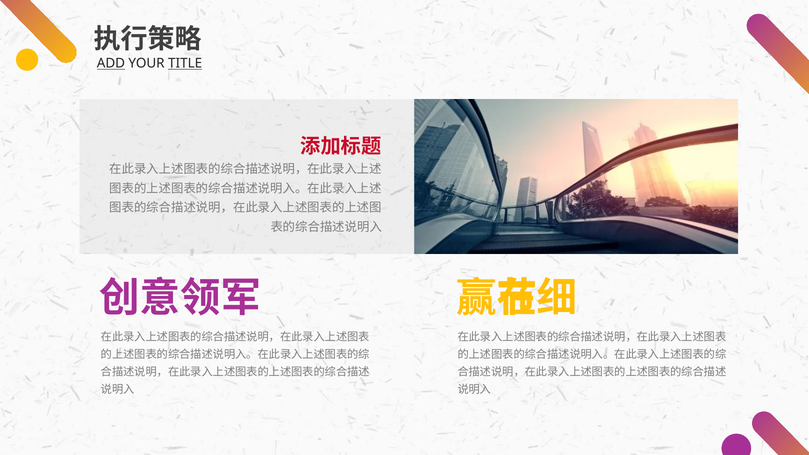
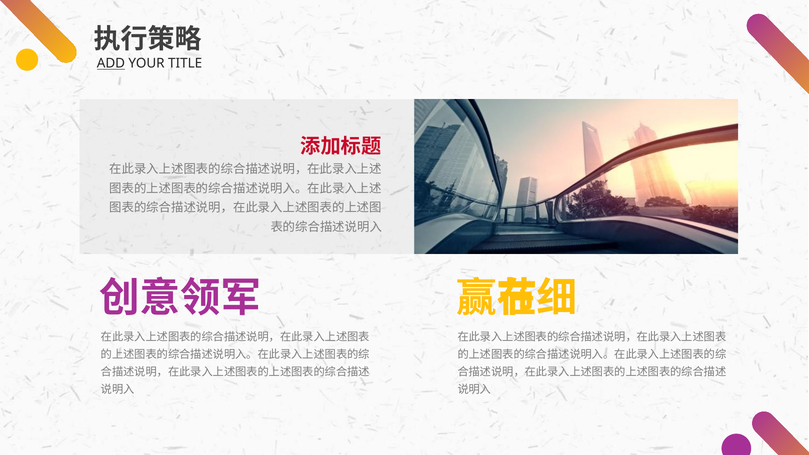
TITLE underline: present -> none (185, 63)
